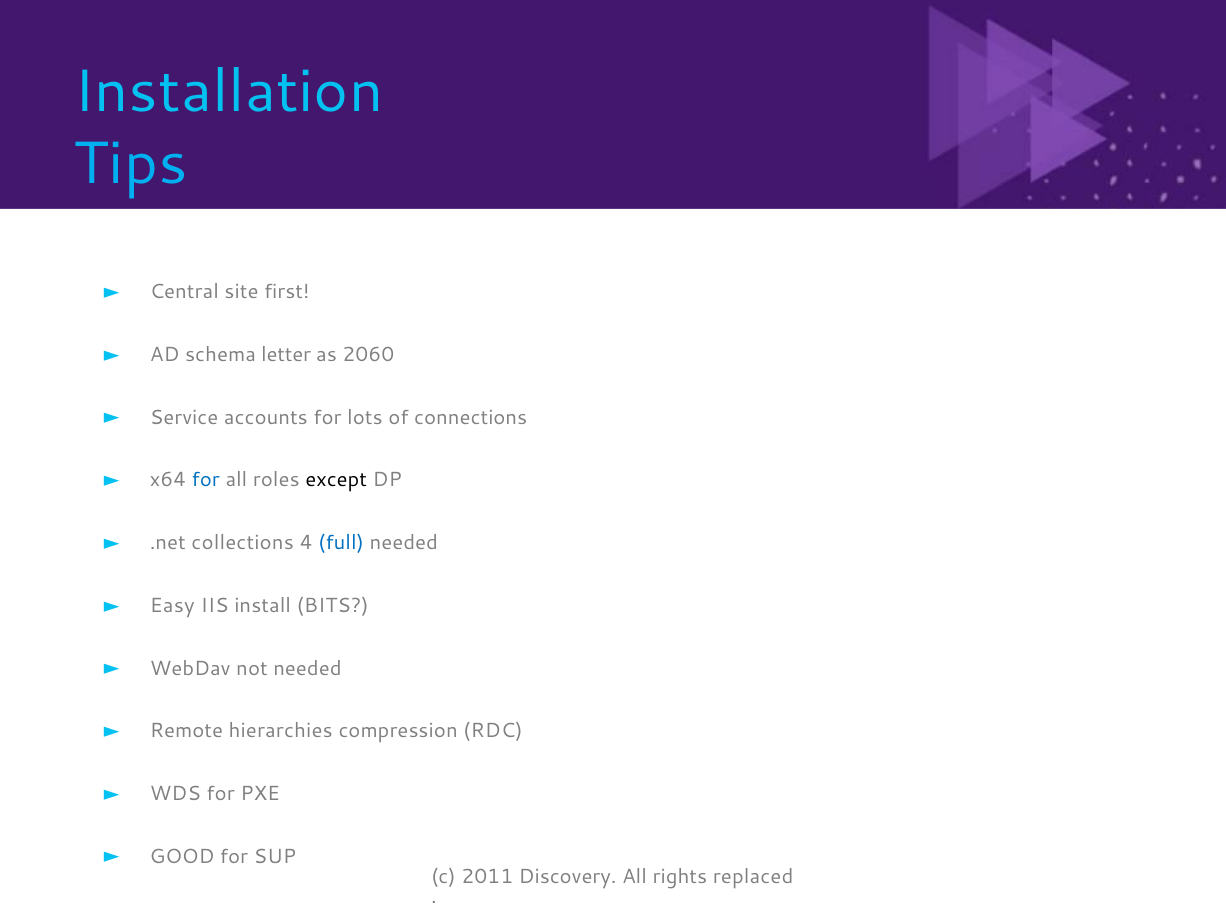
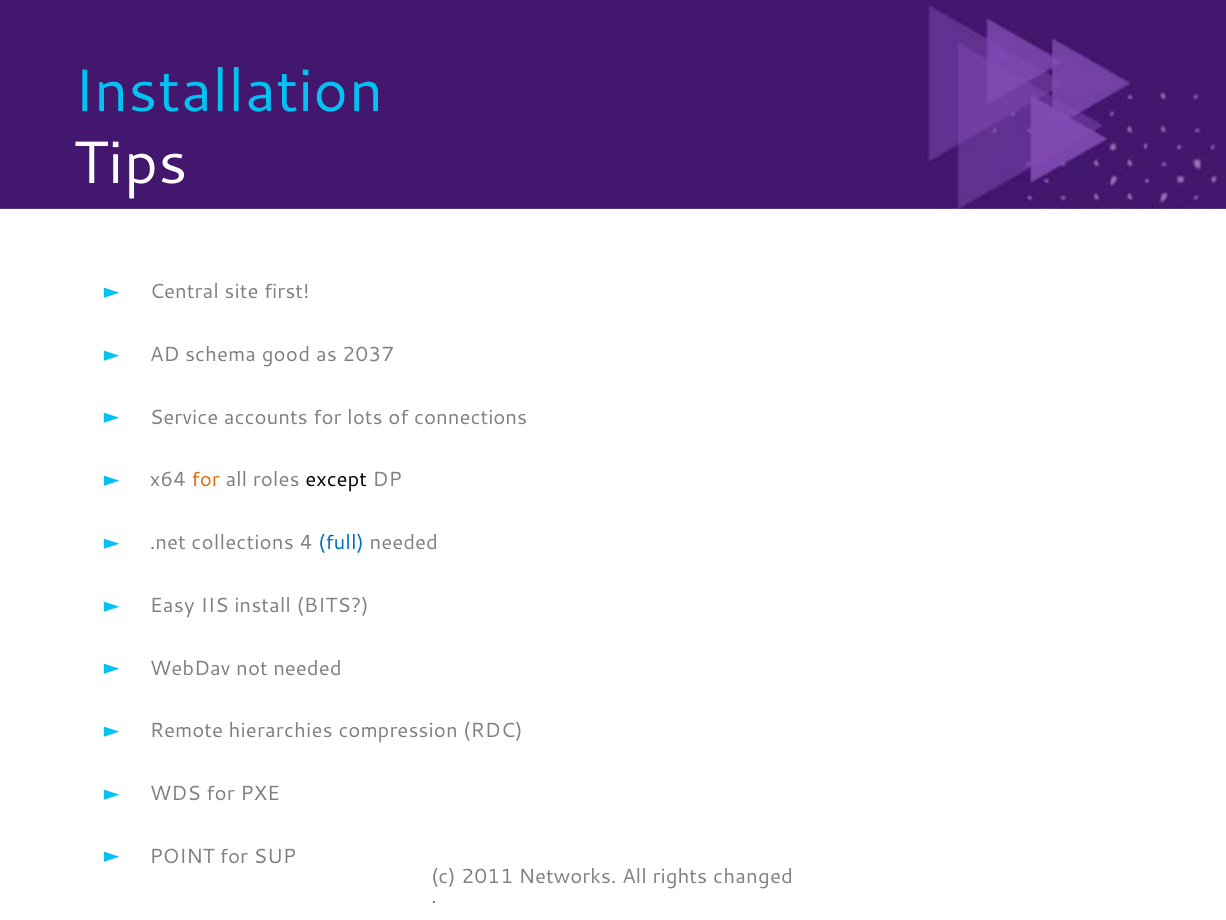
Tips colour: light blue -> white (131, 163)
letter: letter -> good (286, 355)
2060: 2060 -> 2037 (368, 355)
for colour: blue -> orange (206, 480)
GOOD: GOOD -> POINT (182, 856)
Discovery: Discovery -> Networks (568, 876)
replaced: replaced -> changed (753, 876)
